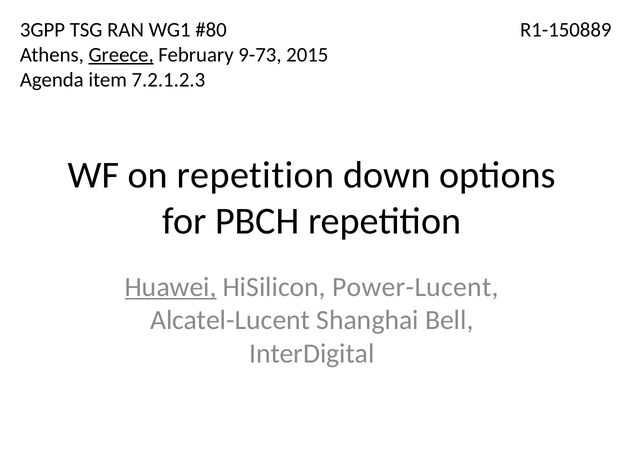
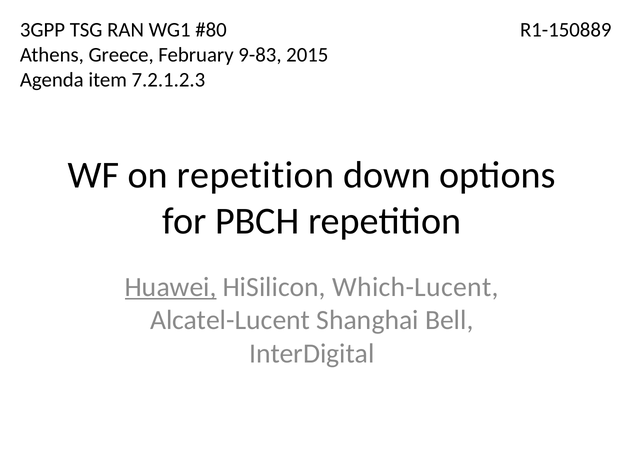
Greece underline: present -> none (121, 55)
9-73: 9-73 -> 9-83 (260, 55)
Power-Lucent: Power-Lucent -> Which-Lucent (415, 287)
